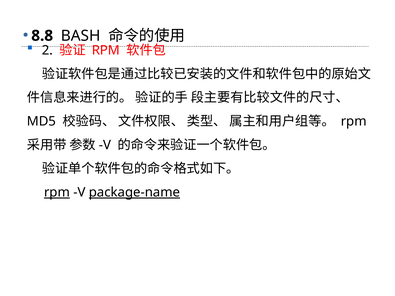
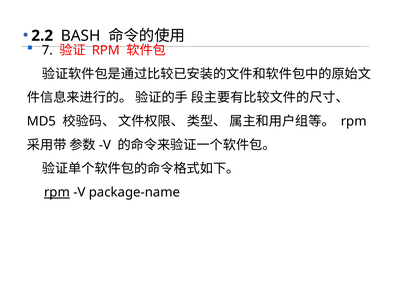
8.8: 8.8 -> 2.2 (42, 36)
2: 2 -> 7 (47, 50)
package-name underline: present -> none (134, 192)
